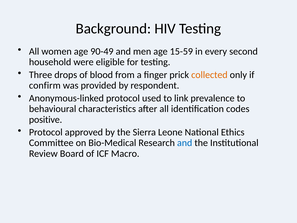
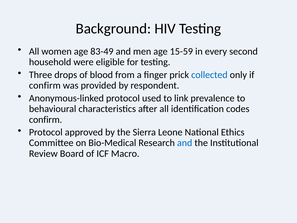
90-49: 90-49 -> 83-49 (102, 51)
collected colour: orange -> blue (209, 75)
positive: positive -> confirm (46, 119)
